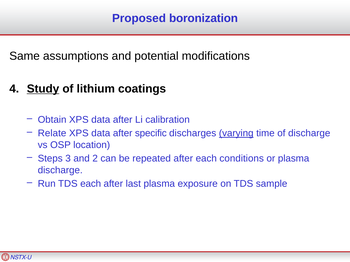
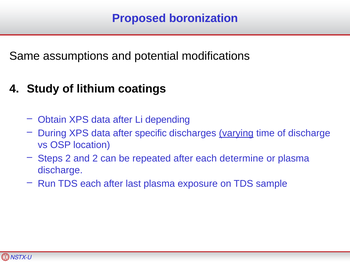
Study underline: present -> none (43, 89)
calibration: calibration -> depending (168, 120)
Relate: Relate -> During (52, 133)
Steps 3: 3 -> 2 (68, 159)
conditions: conditions -> determine (242, 159)
